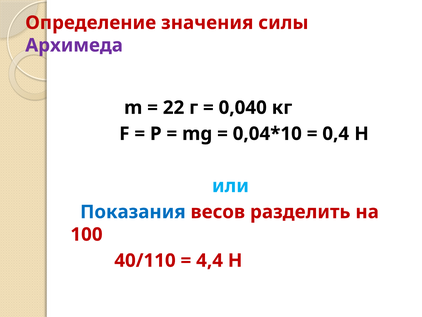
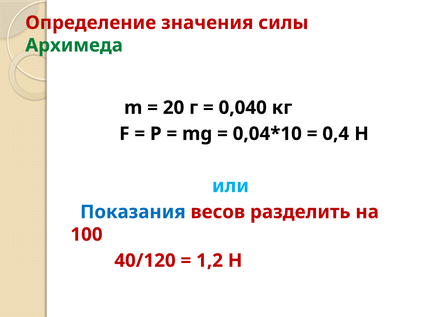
Архимеда colour: purple -> green (74, 45)
22: 22 -> 20 (174, 108)
40/110: 40/110 -> 40/120 (145, 260)
4,4: 4,4 -> 1,2 (210, 260)
